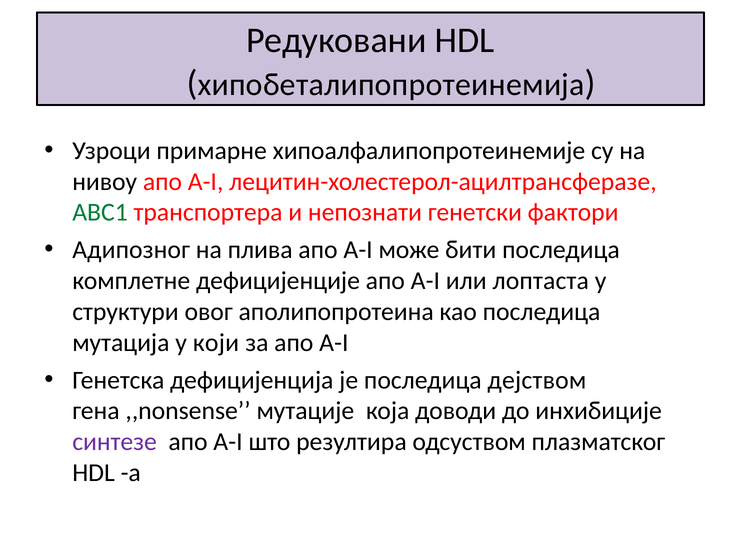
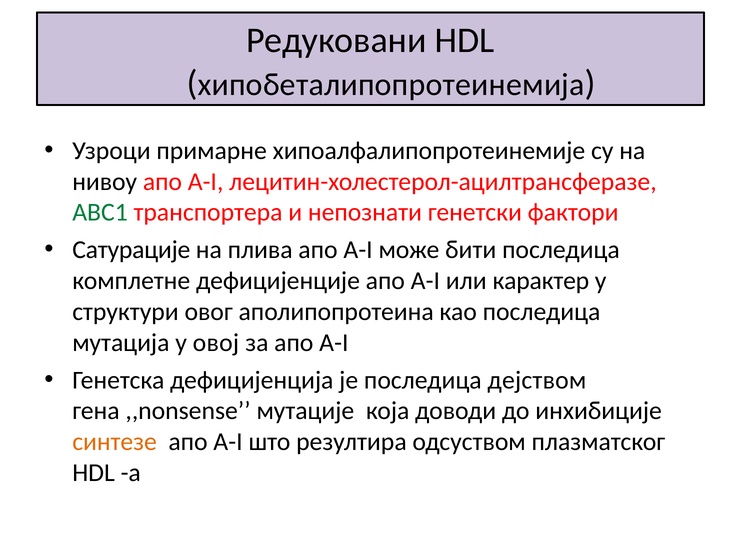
Адипозног: Адипозног -> Сатурације (131, 250)
лоптаста: лоптаста -> карактер (541, 281)
који: који -> овој (216, 342)
синтезе colour: purple -> orange (115, 442)
